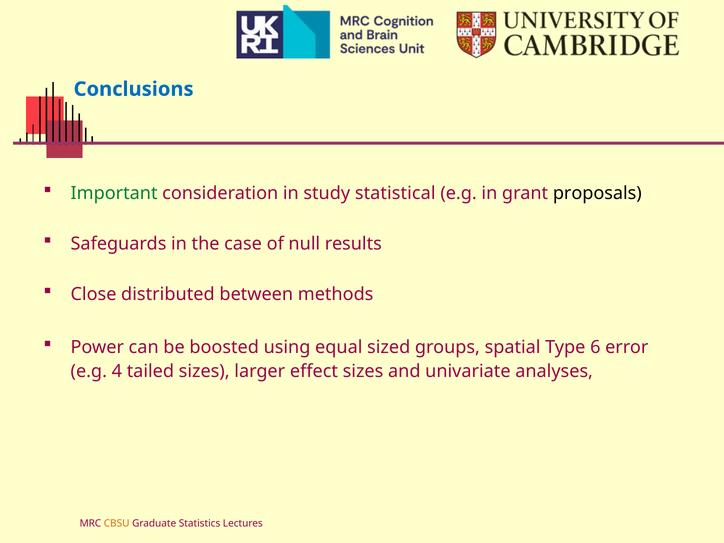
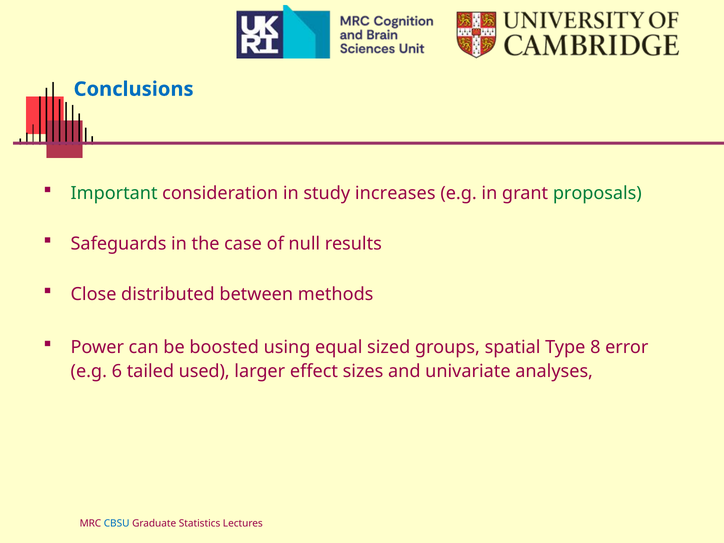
statistical: statistical -> increases (395, 193)
proposals colour: black -> green (597, 193)
6: 6 -> 8 (595, 347)
4: 4 -> 6 (117, 371)
tailed sizes: sizes -> used (204, 371)
CBSU colour: orange -> blue (117, 523)
